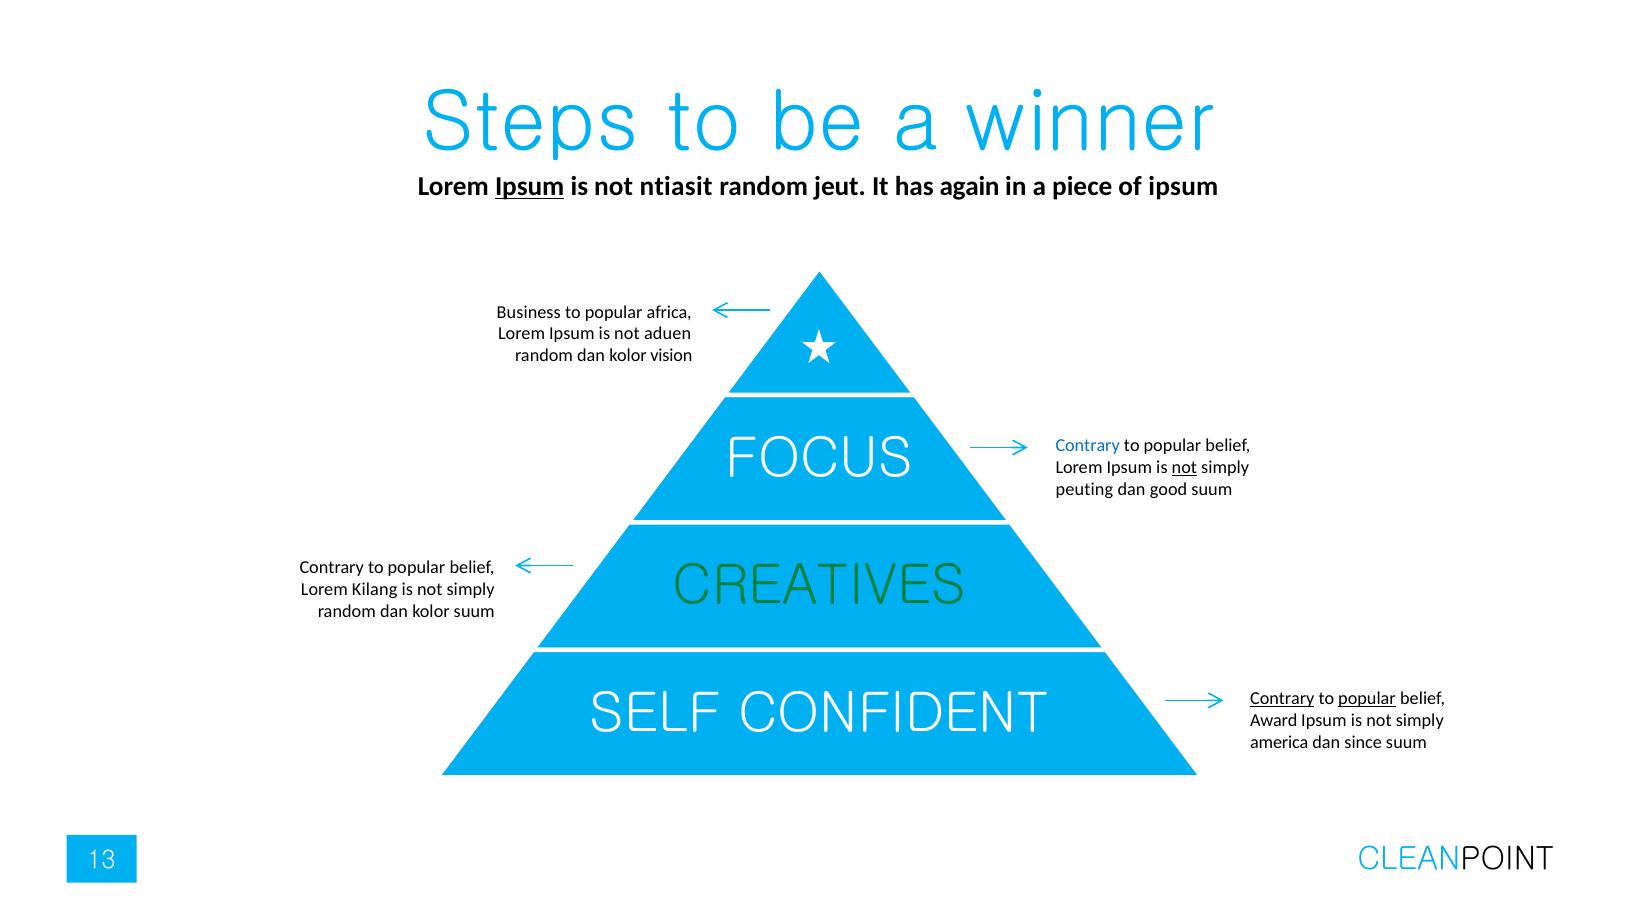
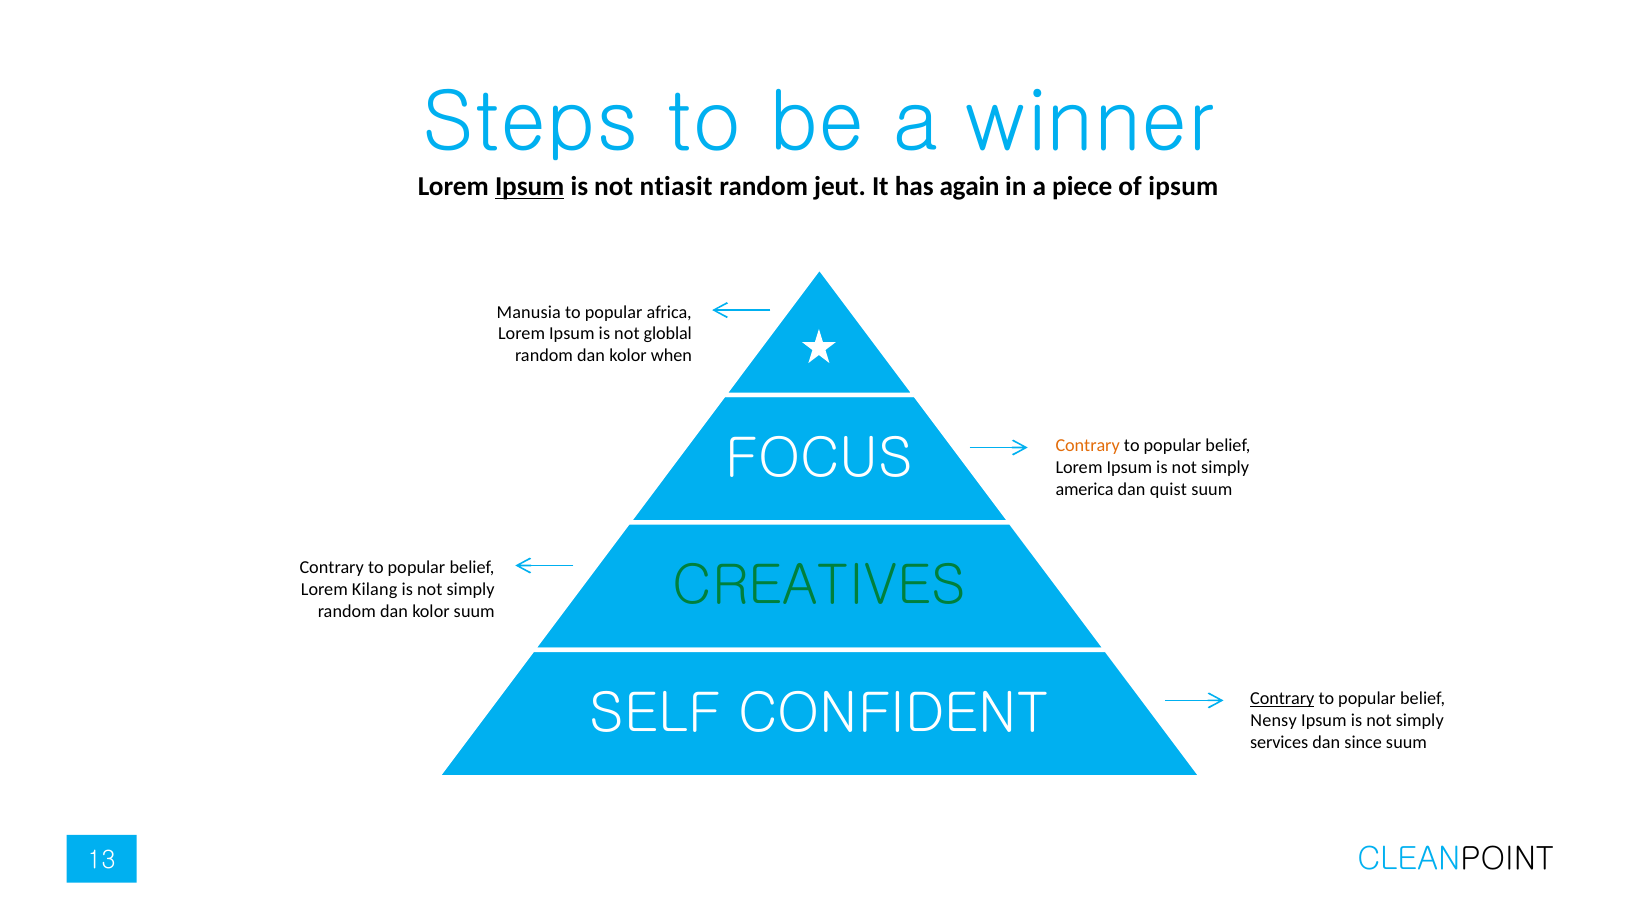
Business: Business -> Manusia (529, 312)
aduen: aduen -> globlal (668, 334)
vision: vision -> when (671, 356)
Contrary colour: blue -> orange (1088, 446)
not underline: present -> none (1184, 468)
peuting: peuting -> america (1085, 490)
good: good -> quist (1168, 490)
popular underline: present -> none (1367, 699)
Award: Award -> Nensy (1274, 720)
america: america -> services (1279, 742)
